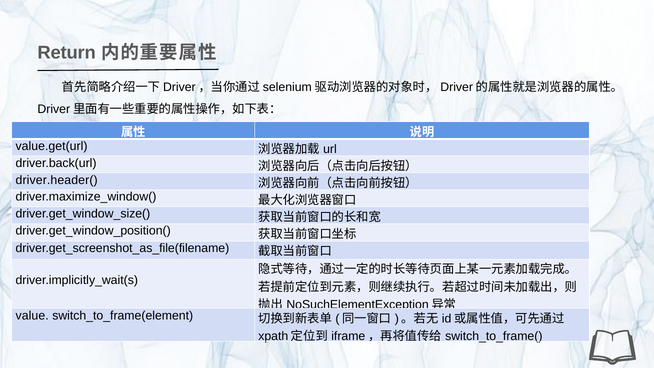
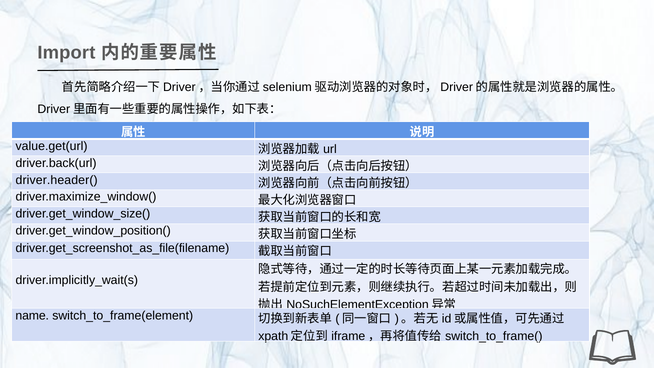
Return: Return -> Import (66, 53)
value: value -> name (32, 315)
